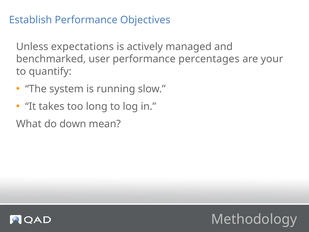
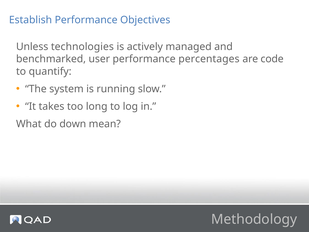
expectations: expectations -> technologies (82, 47)
your: your -> code (272, 59)
